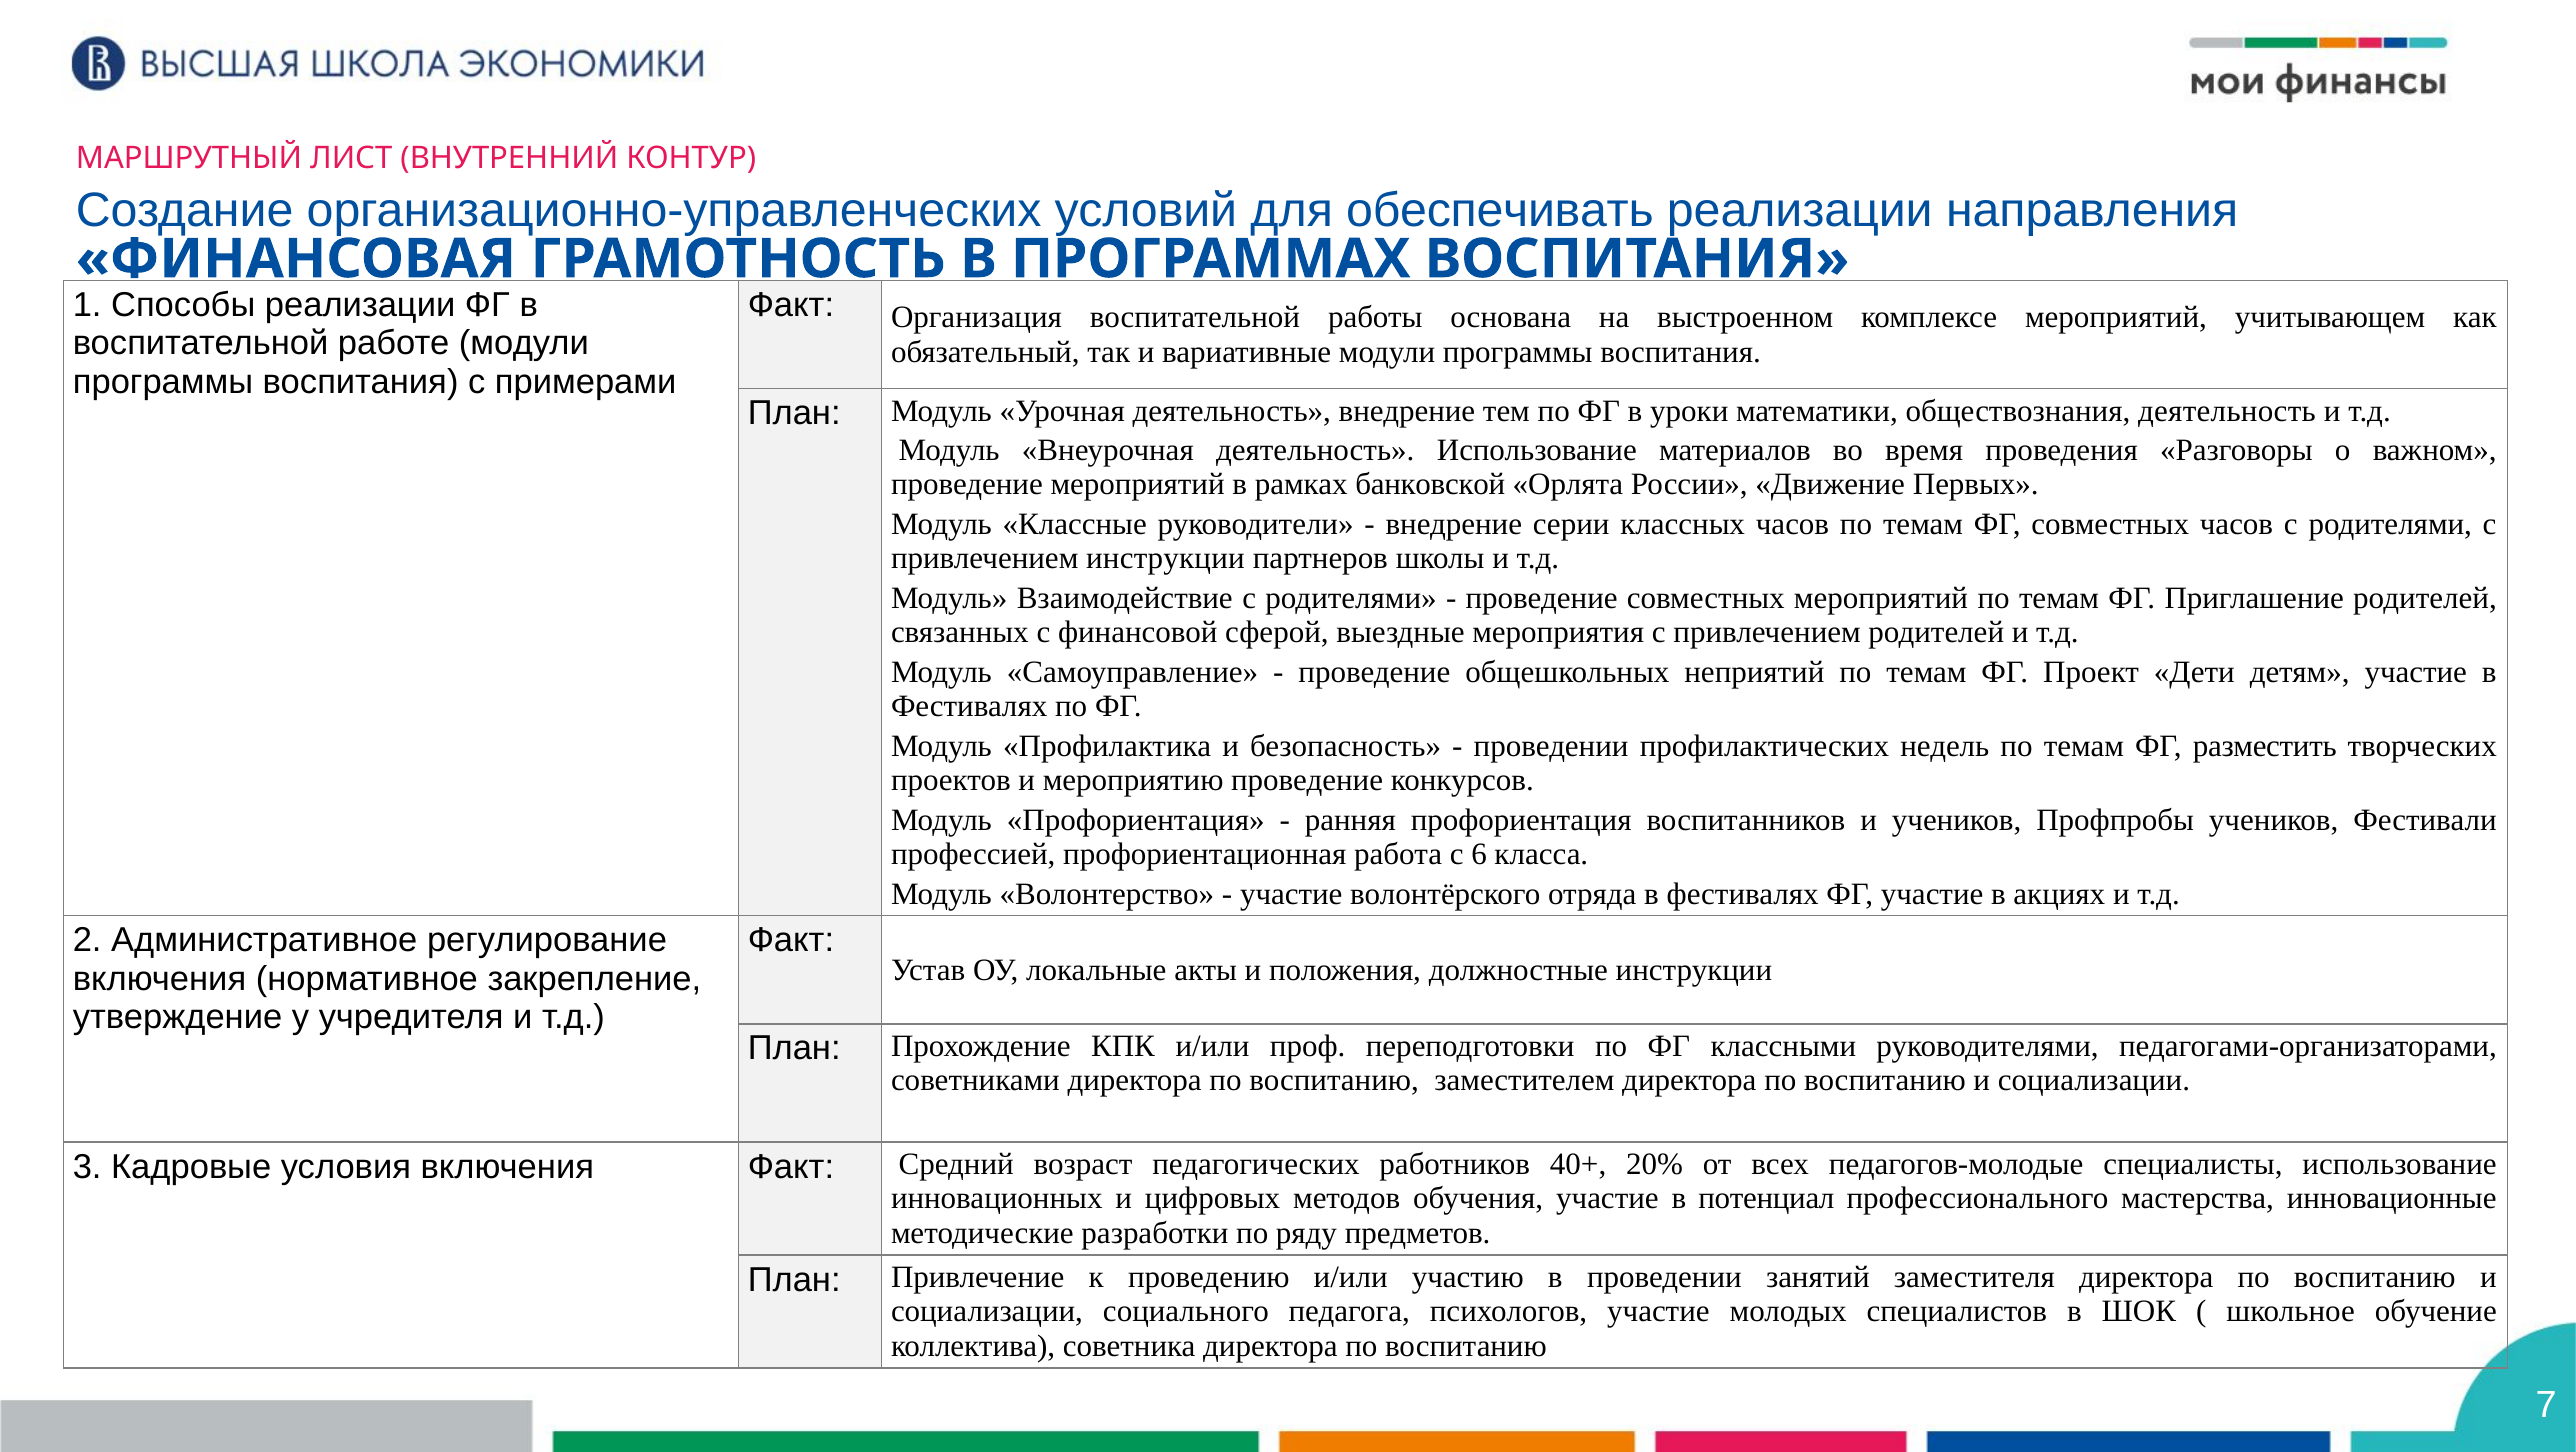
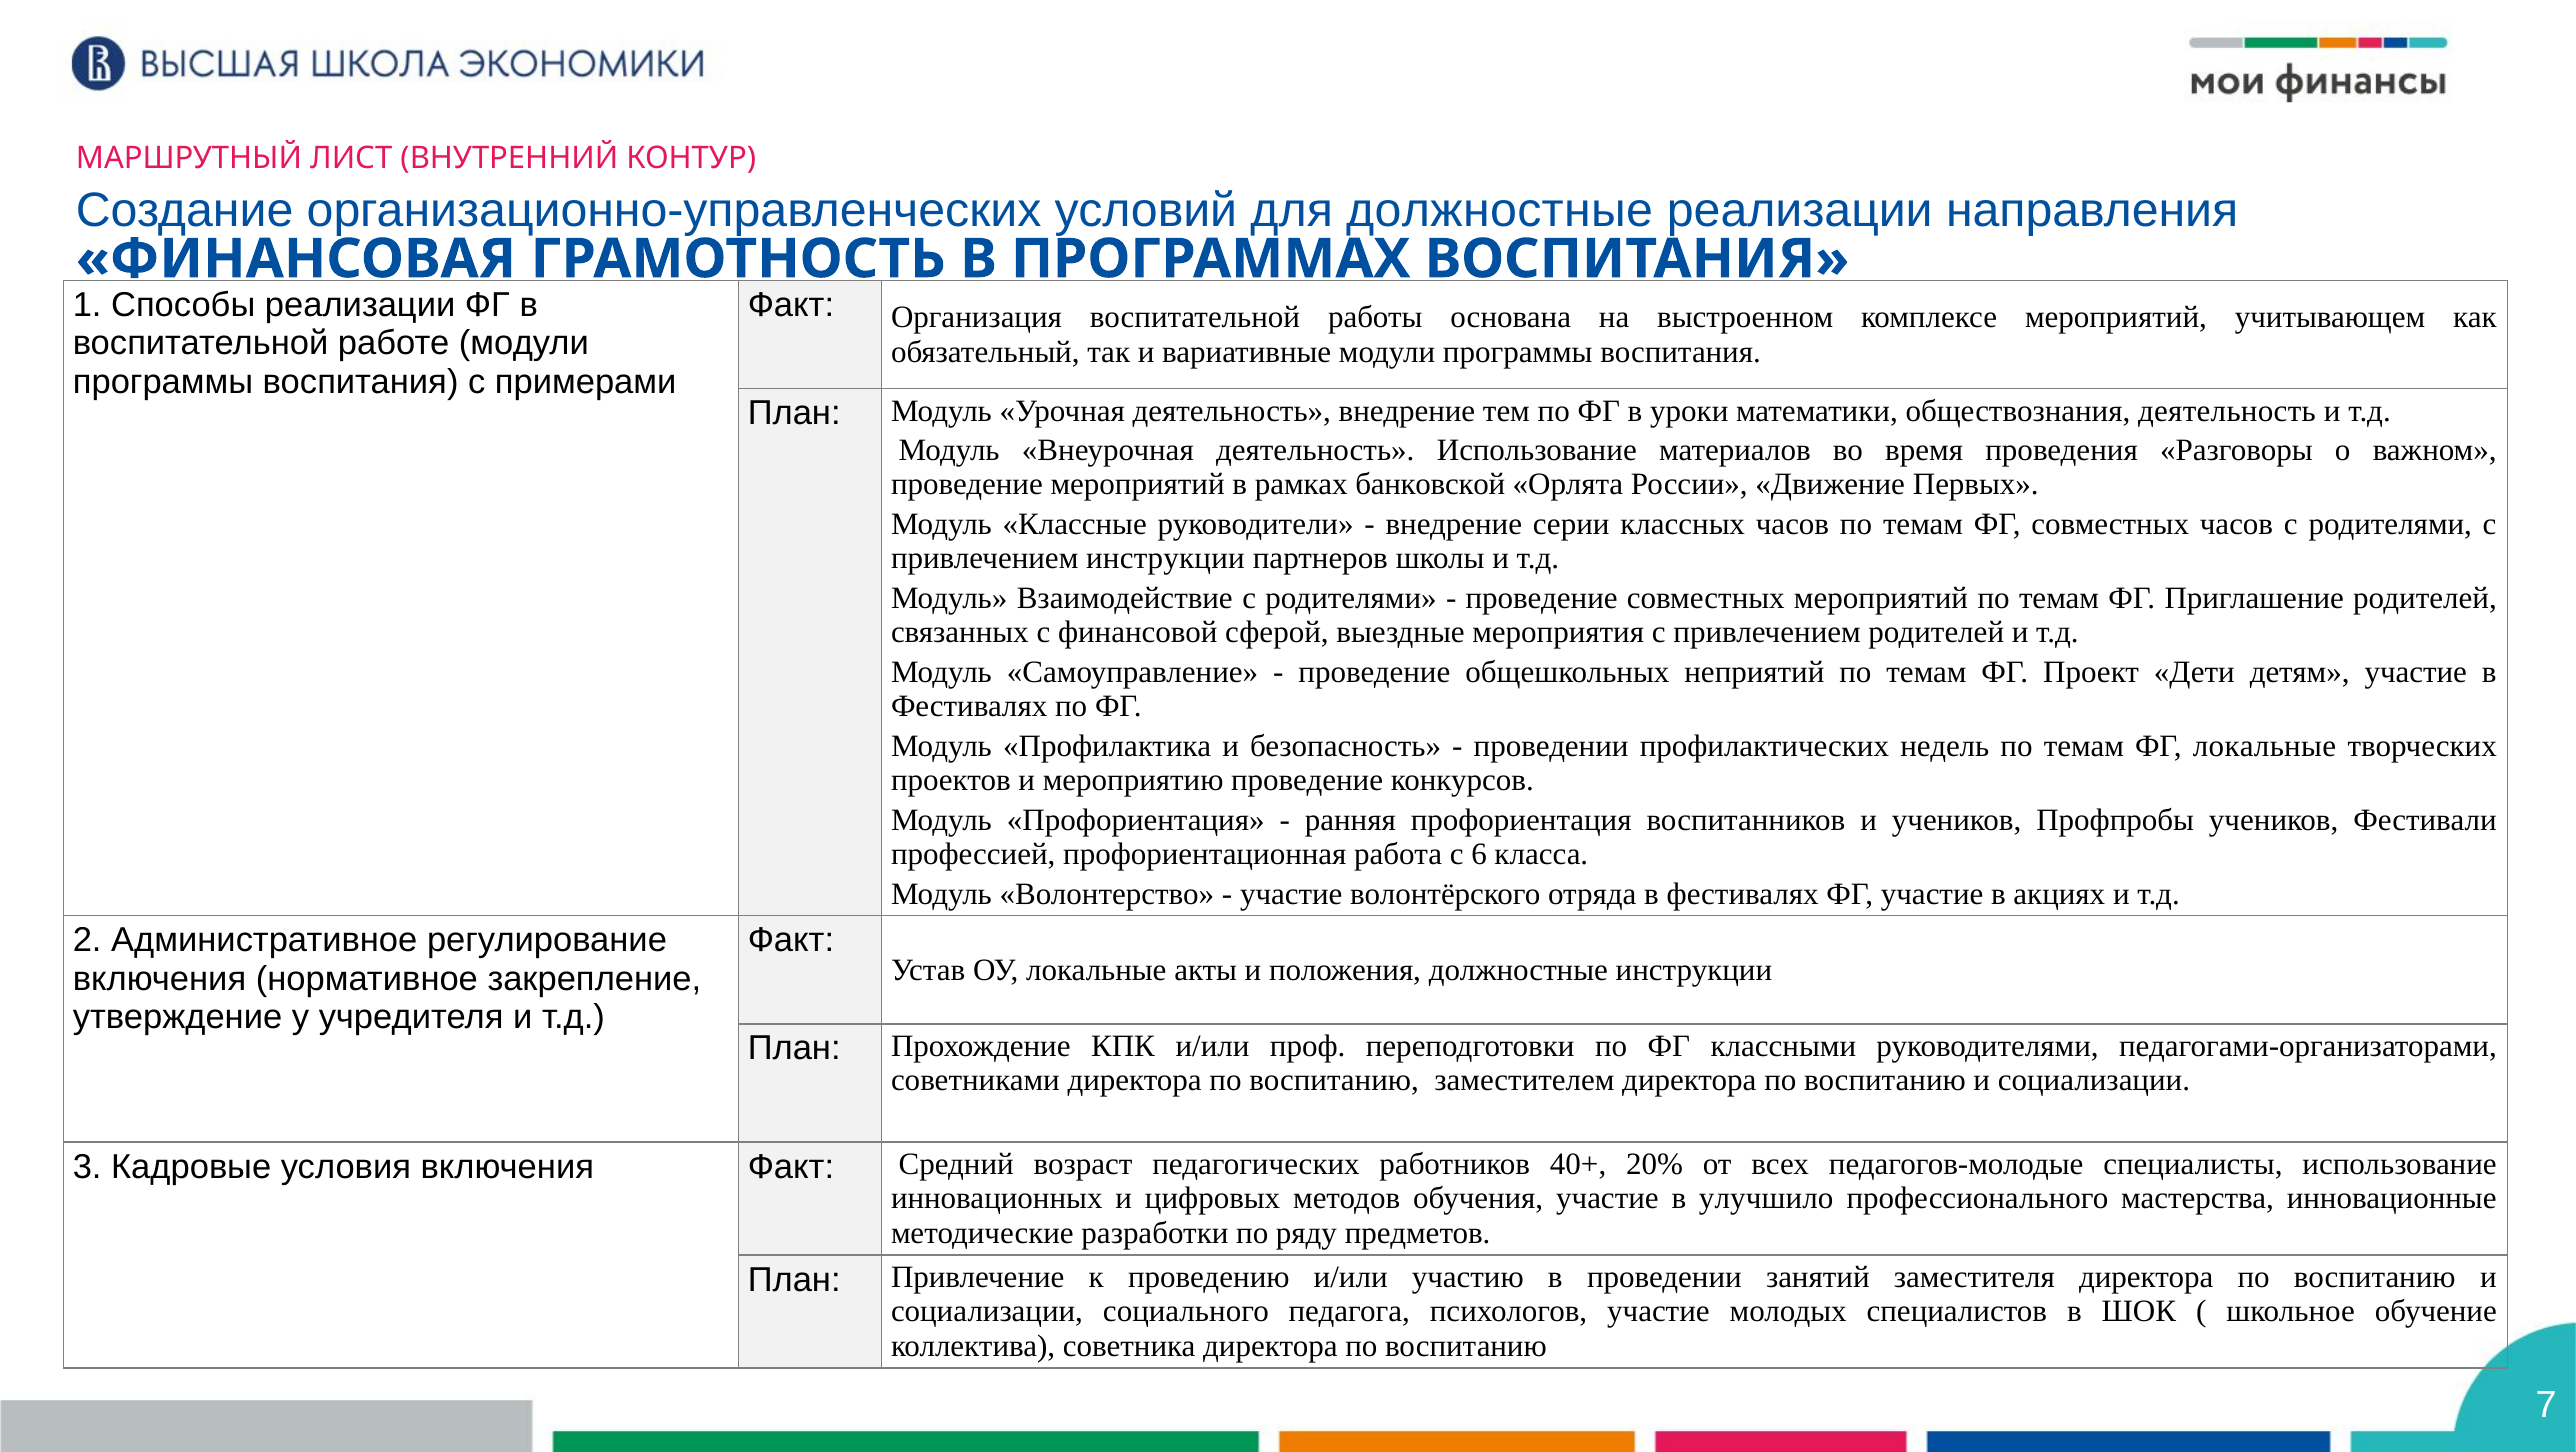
для обеспечивать: обеспечивать -> должностные (1500, 211)
ФГ разместить: разместить -> локальные (2264, 746)
потенциал: потенциал -> улучшило (1766, 1198)
